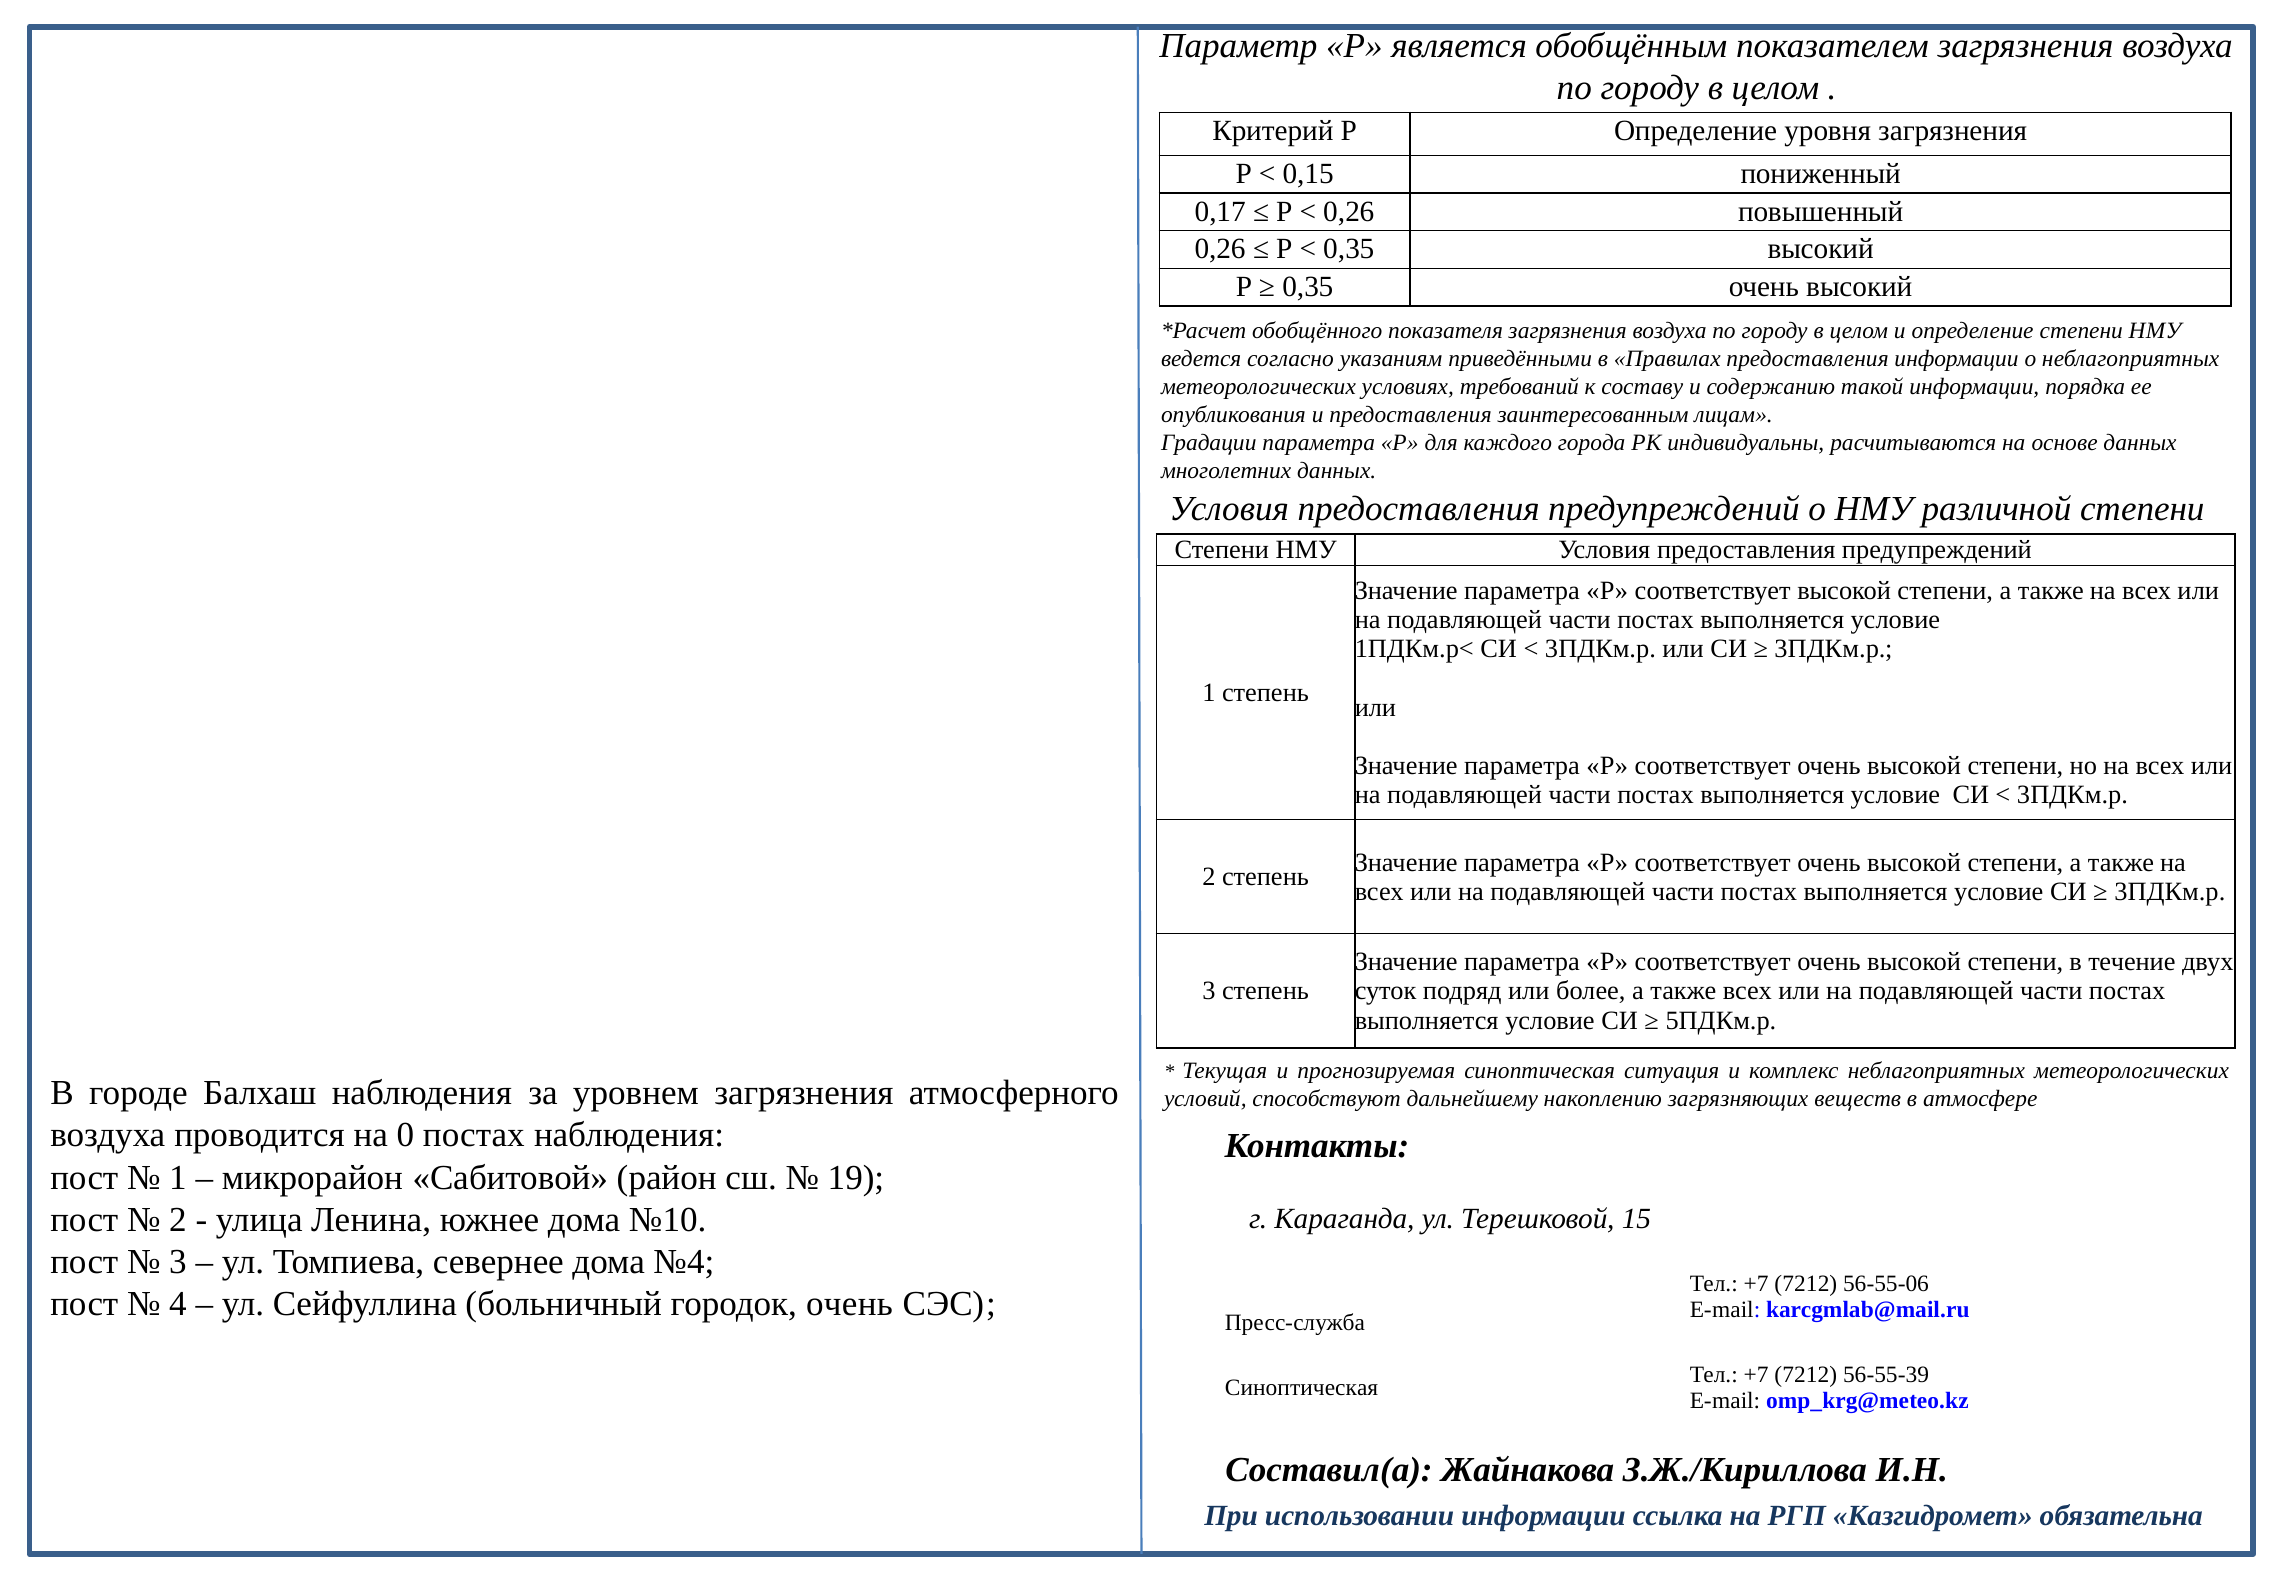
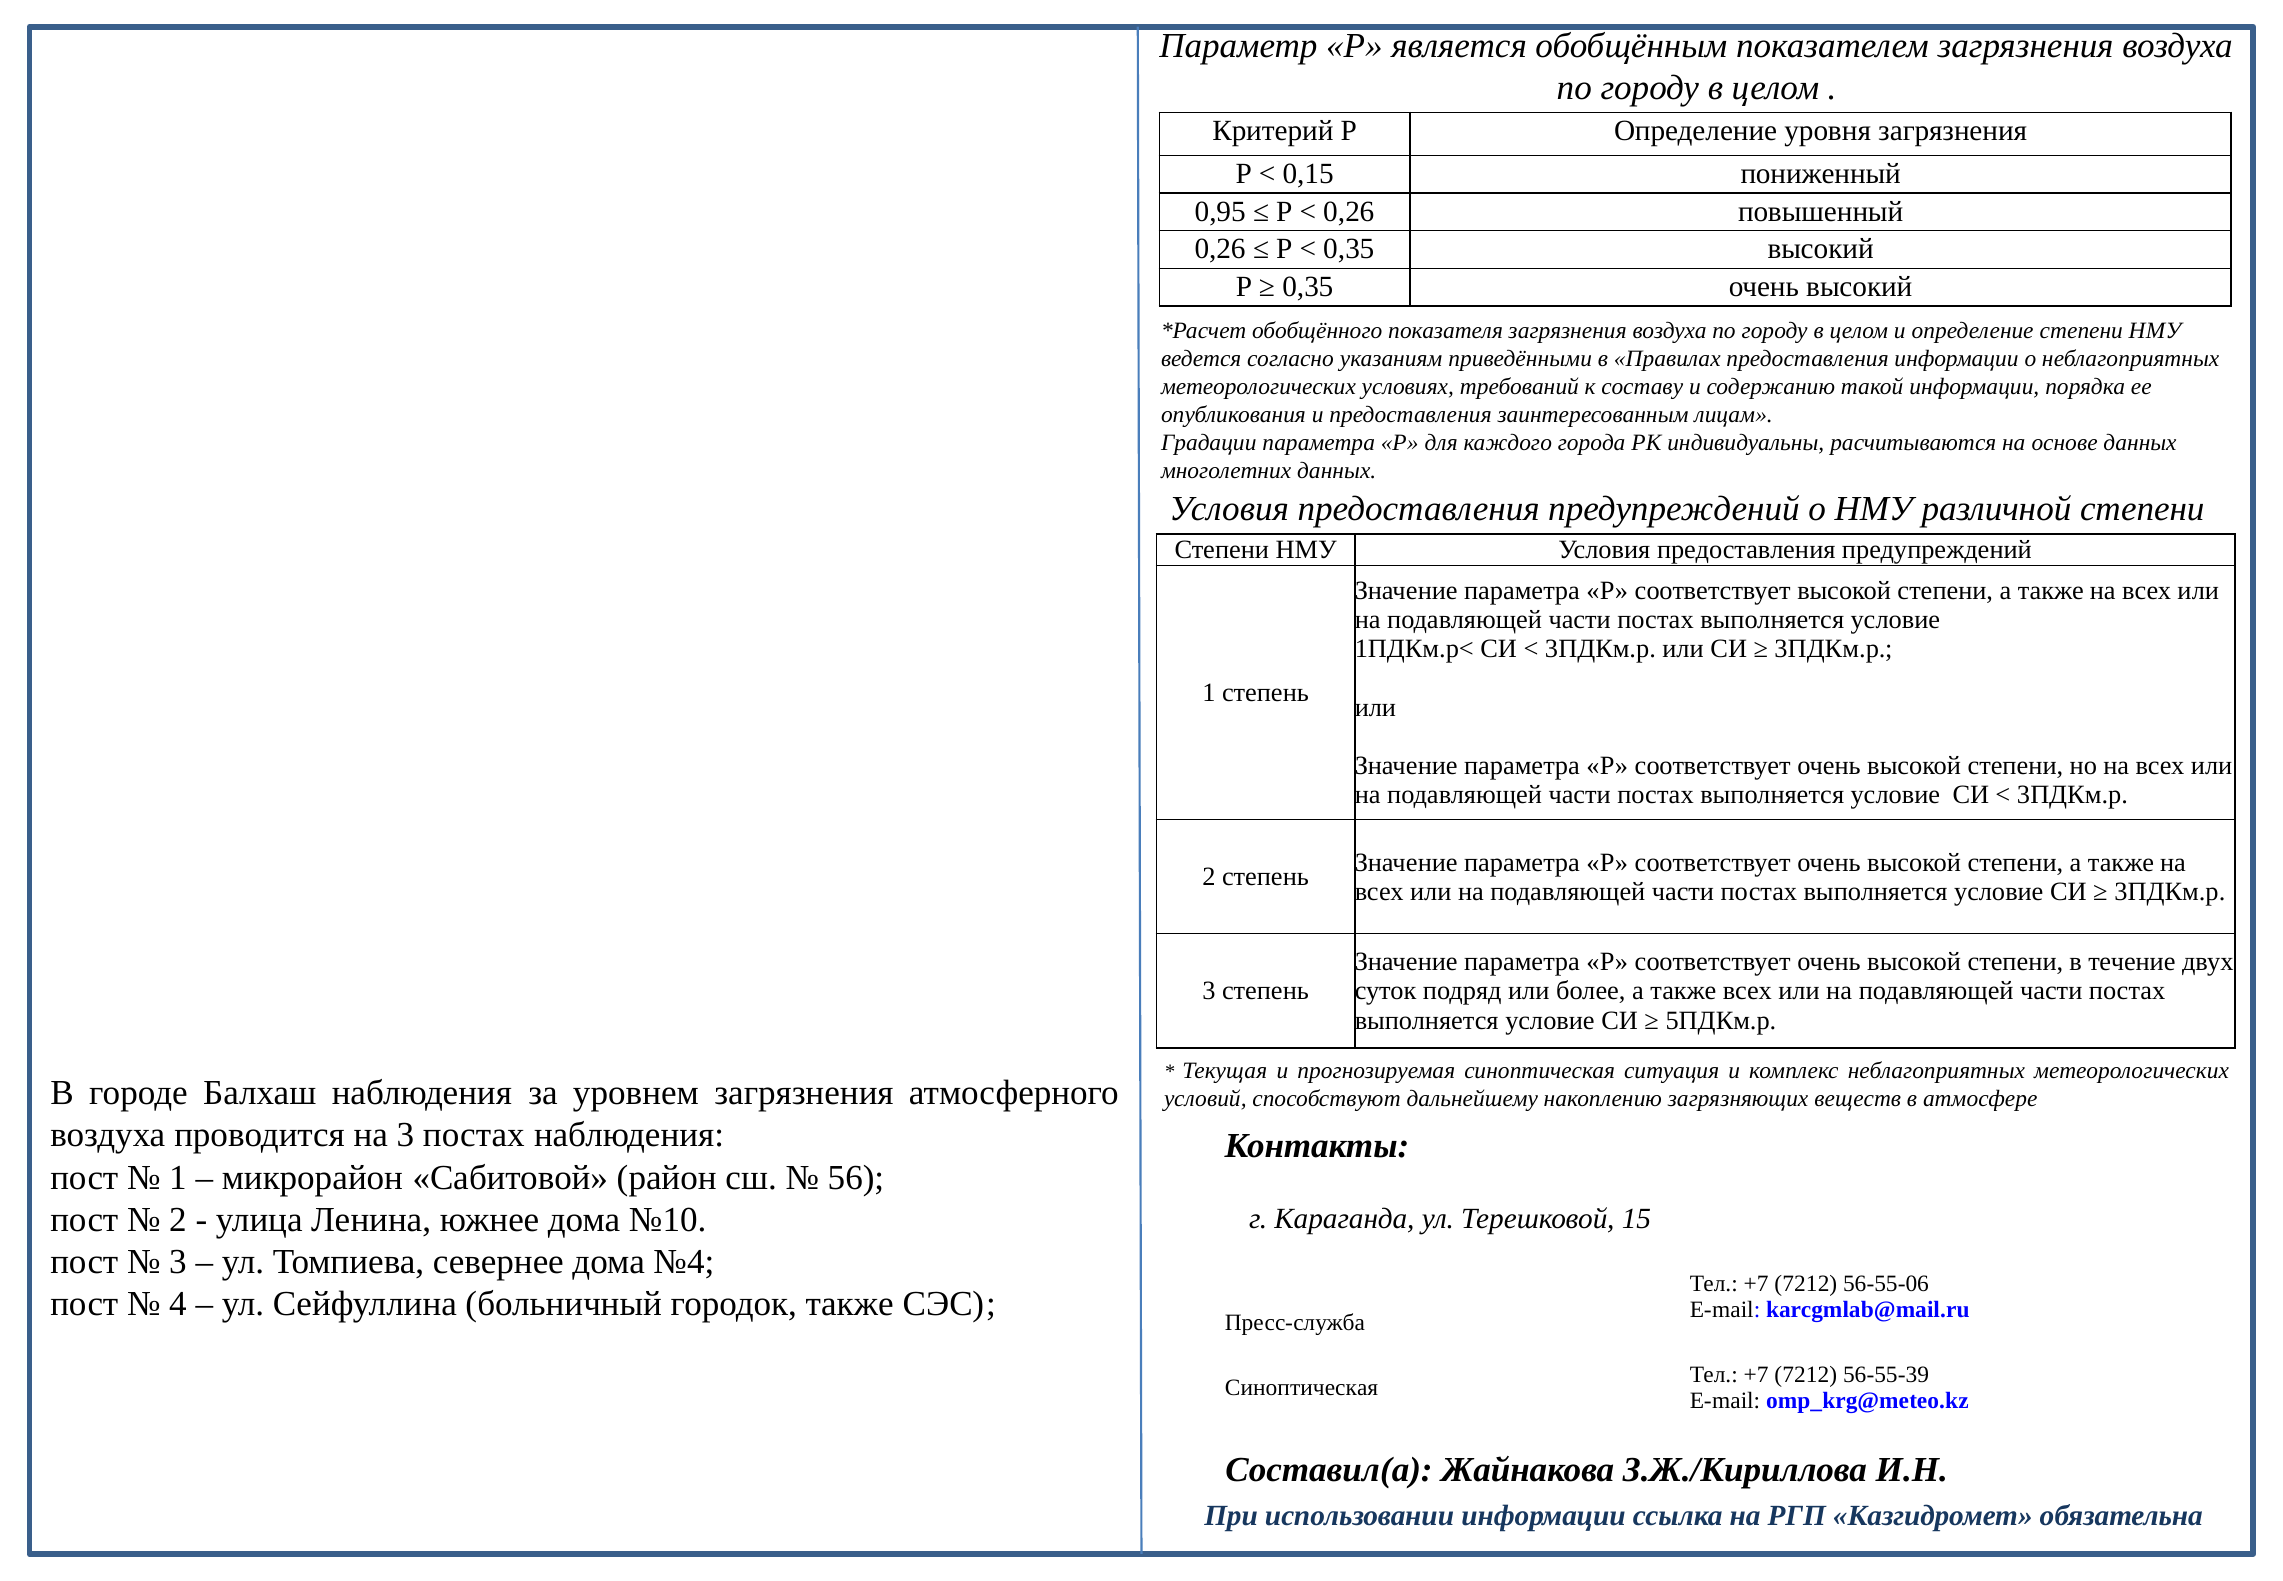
0,17: 0,17 -> 0,95 (1220, 212)
на 0: 0 -> 3 (405, 1135)
19: 19 -> 56 (856, 1177)
городок очень: очень -> также (850, 1304)
